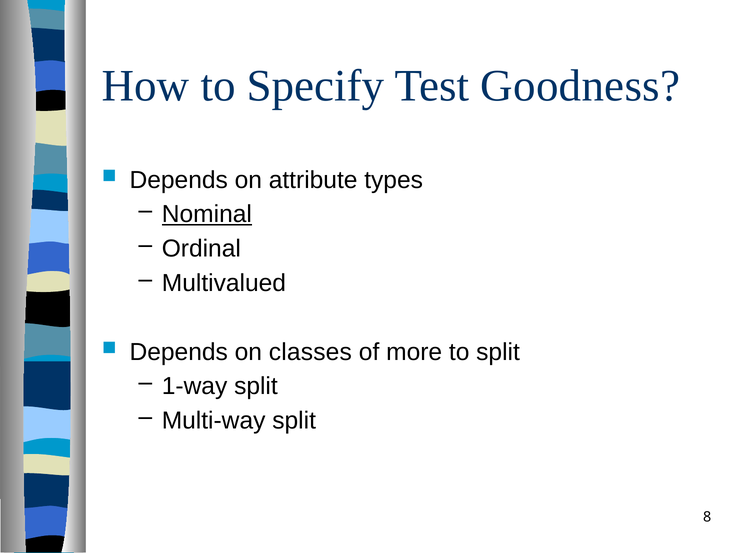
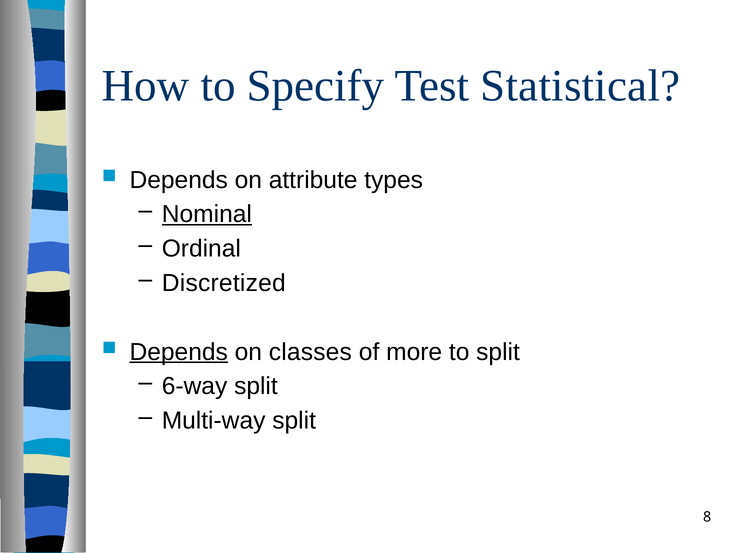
Goodness: Goodness -> Statistical (580, 86)
Multivalued: Multivalued -> Discretized (224, 283)
Depends underline: none -> present (179, 352)
1-way: 1-way -> 6-way (195, 386)
